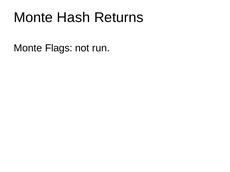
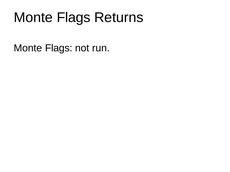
Hash: Hash -> Flags (74, 17)
